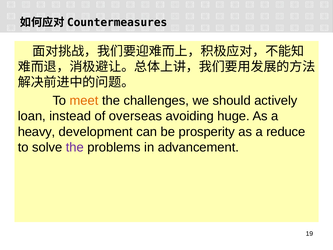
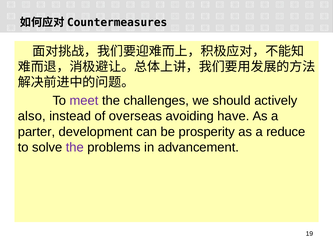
meet colour: orange -> purple (84, 101)
loan: loan -> also (32, 116)
huge: huge -> have (233, 116)
heavy: heavy -> parter (37, 132)
